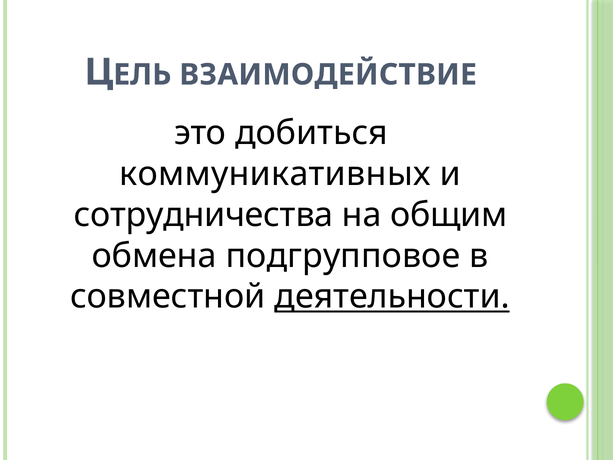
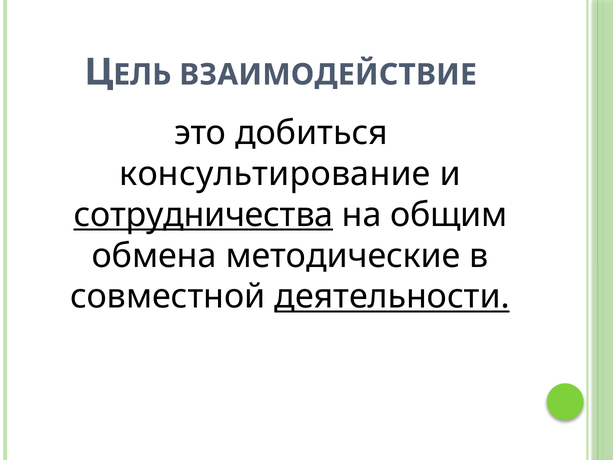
коммуникативных: коммуникативных -> консультирование (275, 174)
сотрудничества underline: none -> present (204, 215)
подгрупповое: подгрупповое -> методические (343, 256)
